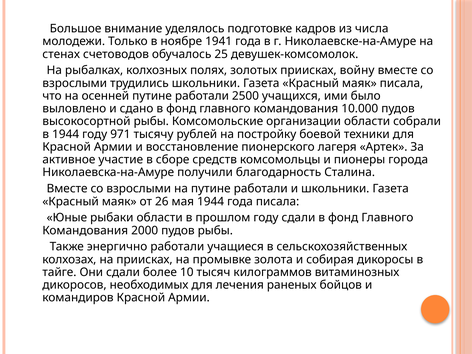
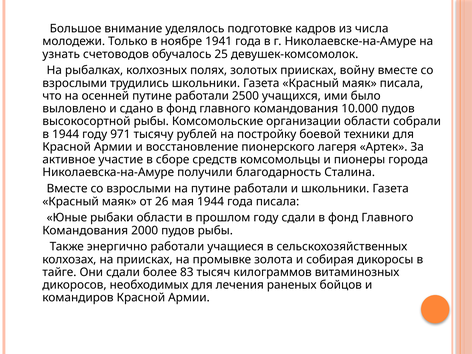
стенах: стенах -> узнать (61, 54)
10: 10 -> 83 (187, 272)
